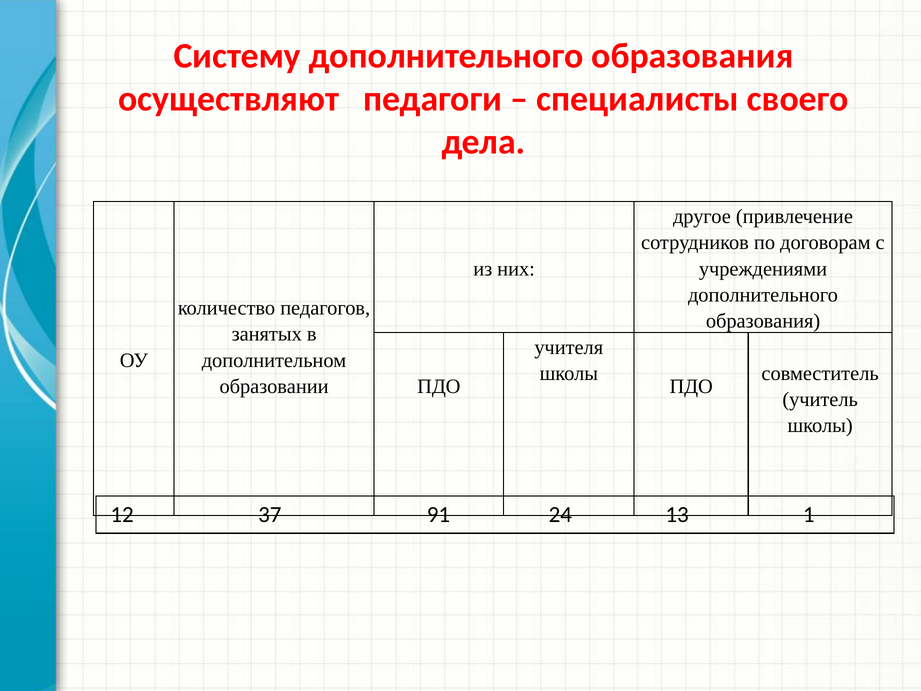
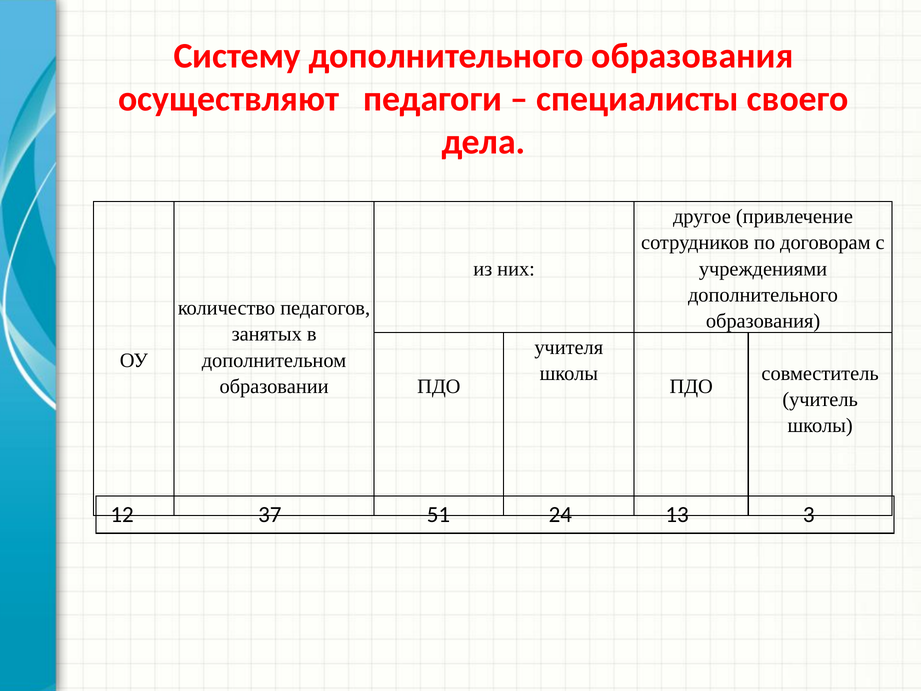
91: 91 -> 51 (438, 515)
1: 1 -> 3 (809, 515)
